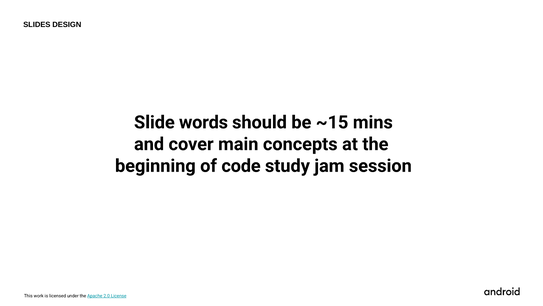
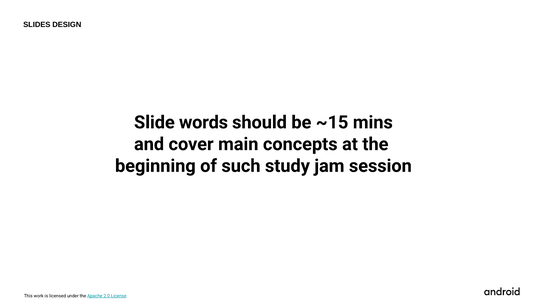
code: code -> such (241, 166)
